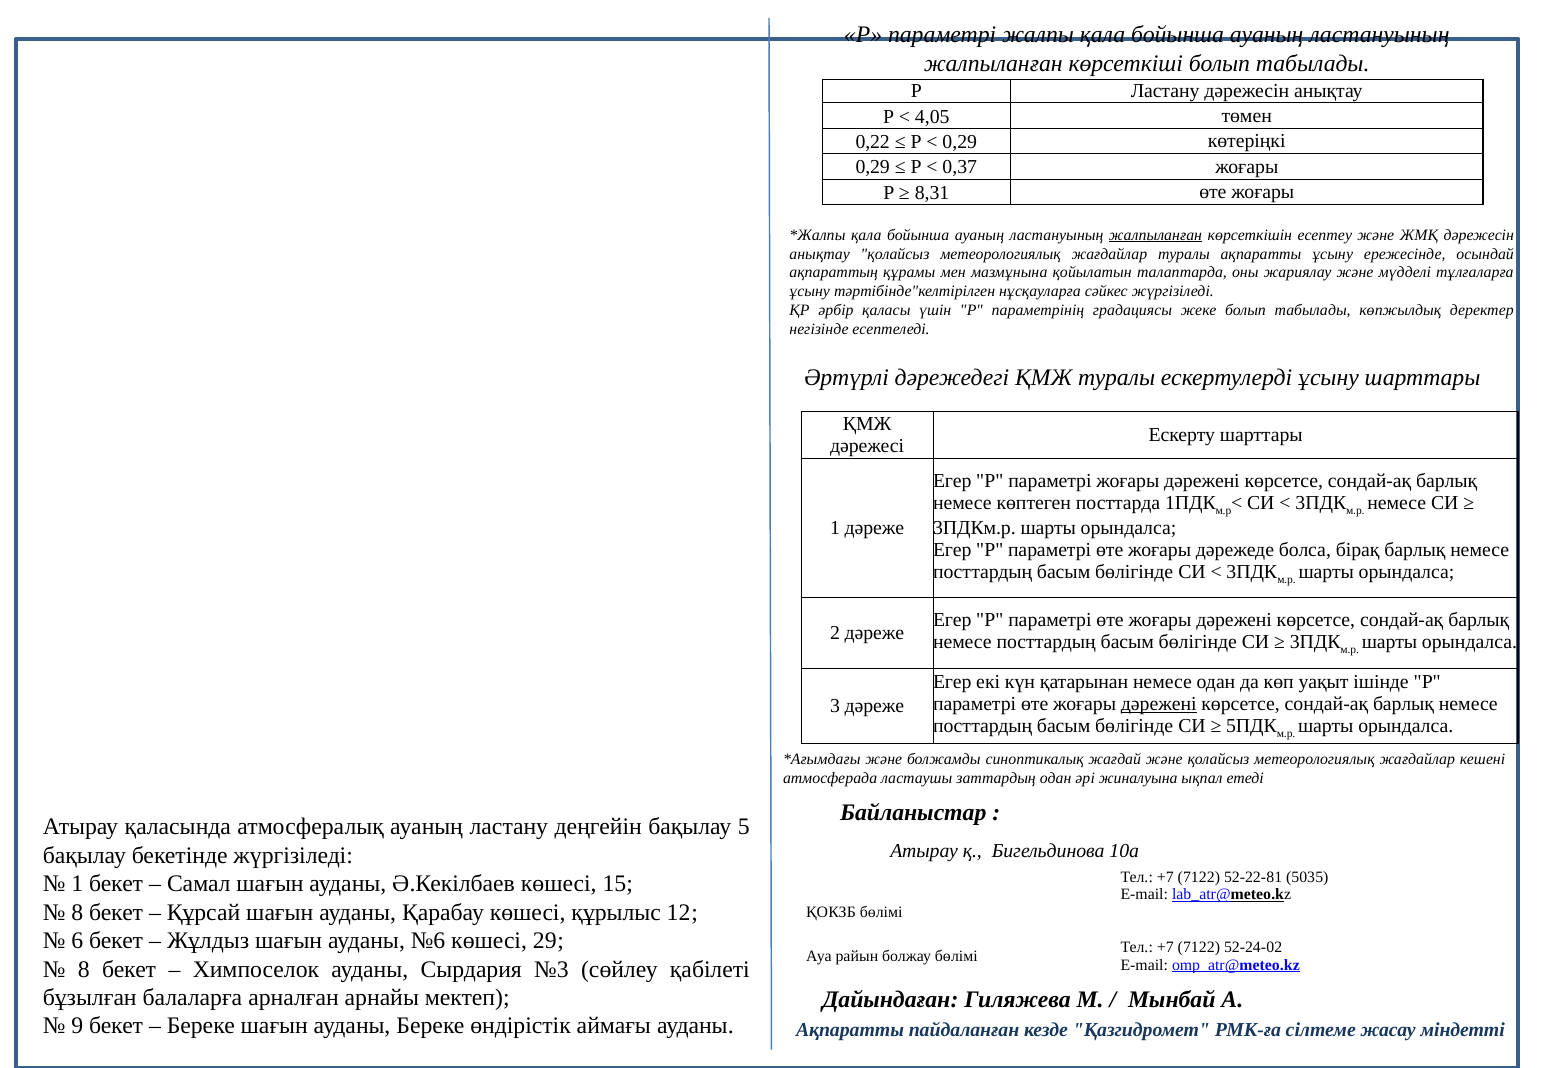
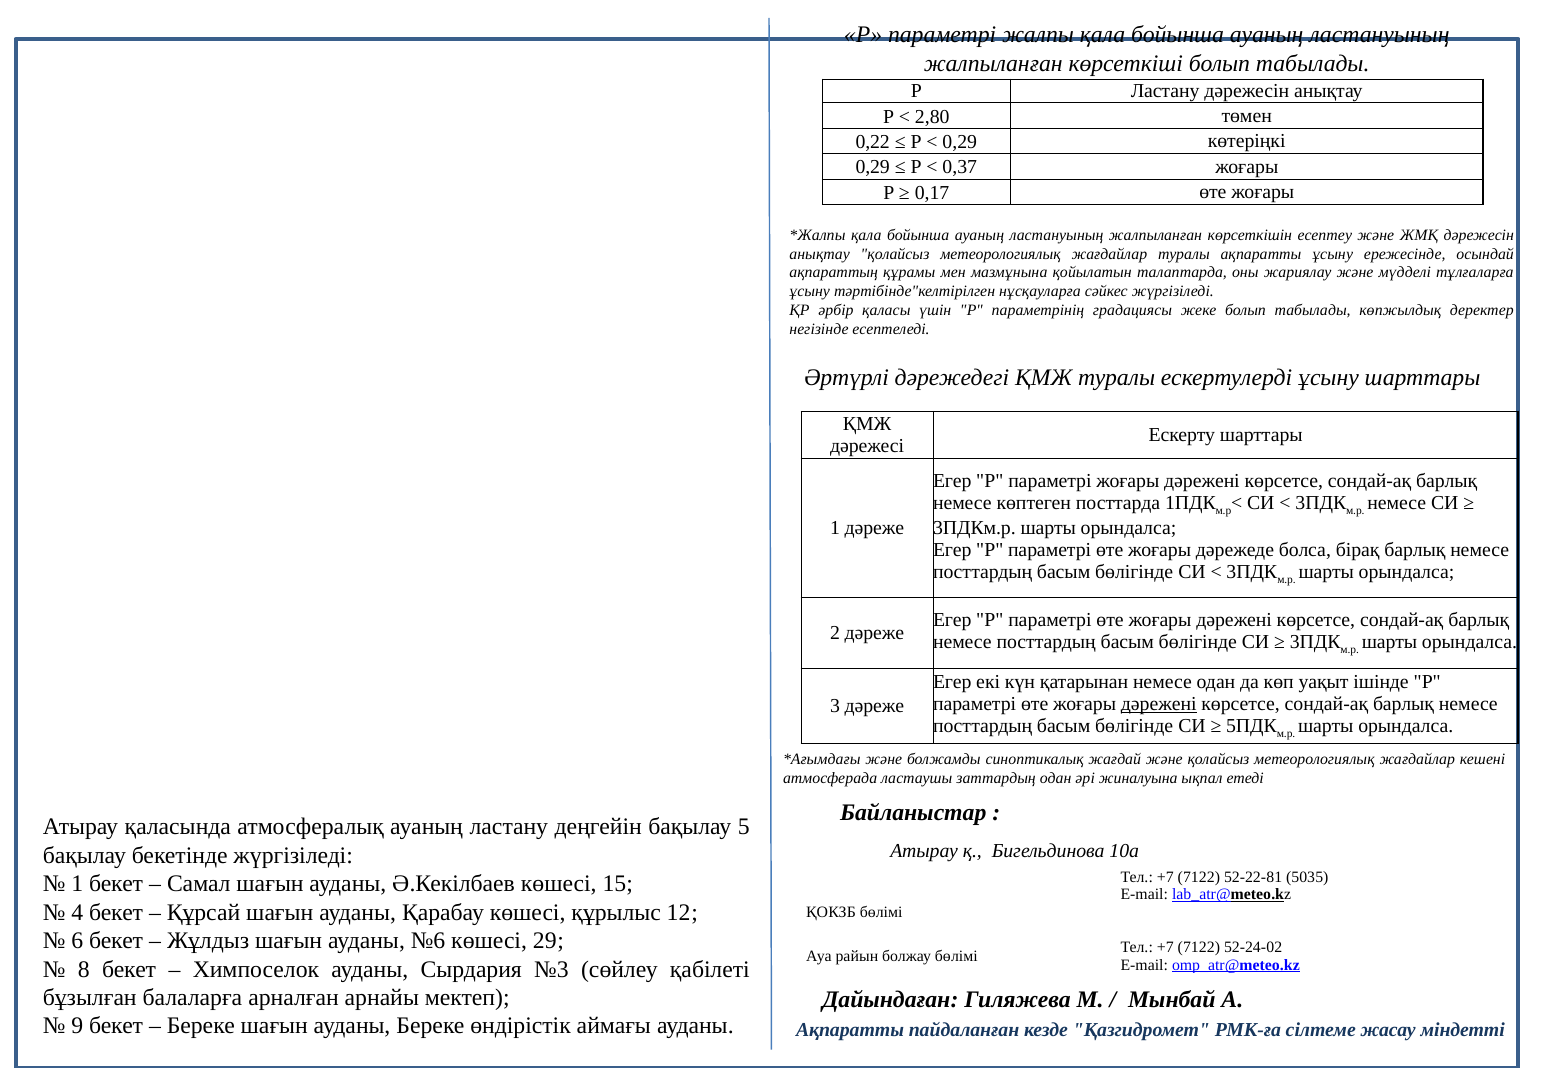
4,05: 4,05 -> 2,80 (932, 117)
8,31: 8,31 -> 0,17 (932, 193)
жалпыланған underline: present -> none (1156, 235)
8: 8 -> 4 (77, 912)
